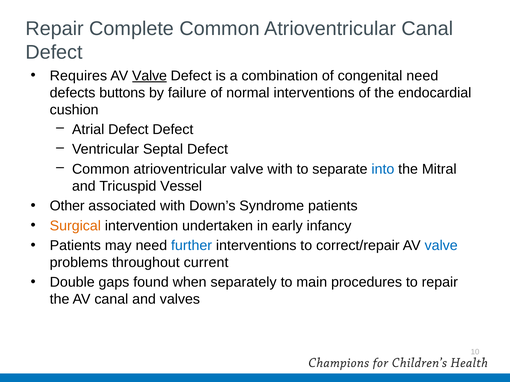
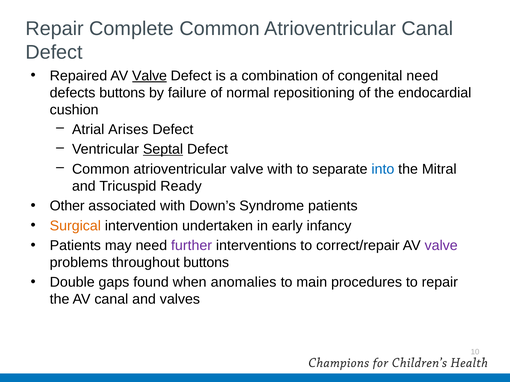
Requires: Requires -> Repaired (78, 76)
normal interventions: interventions -> repositioning (314, 93)
Atrial Defect: Defect -> Arises (128, 130)
Septal underline: none -> present (163, 149)
Vessel: Vessel -> Ready (181, 186)
further colour: blue -> purple (192, 246)
valve colour: blue -> purple (441, 246)
throughout current: current -> buttons (206, 263)
separately: separately -> anomalies (244, 283)
